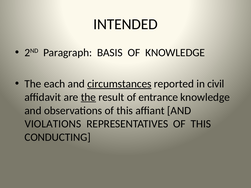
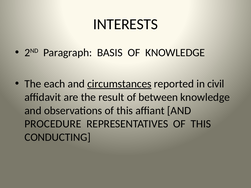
INTENDED: INTENDED -> INTERESTS (126, 24)
the underline: present -> none (88, 97)
entrance: entrance -> between (158, 97)
VIOLATIONS: VIOLATIONS -> PROCEDURE (53, 124)
